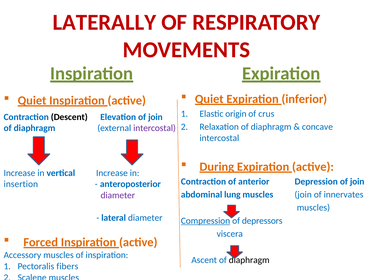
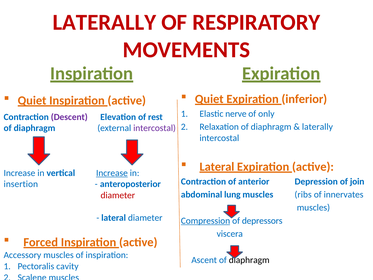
origin: origin -> nerve (236, 114)
crus: crus -> only (266, 114)
Descent colour: black -> purple (69, 117)
Elevation of join: join -> rest (155, 117)
concave: concave -> laterally (317, 127)
During: During -> Lateral (217, 167)
Increase underline: none -> present (112, 173)
muscles join: join -> ribs (303, 194)
diameter colour: purple -> red (118, 195)
fibers: fibers -> cavity (67, 266)
